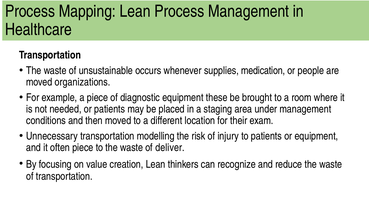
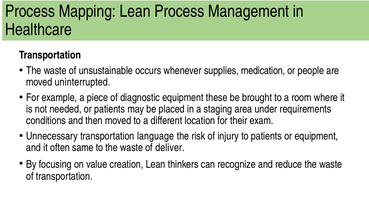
organizations: organizations -> uninterrupted (83, 82)
under management: management -> requirements (305, 109)
modelling: modelling -> language (156, 136)
often piece: piece -> same (83, 148)
